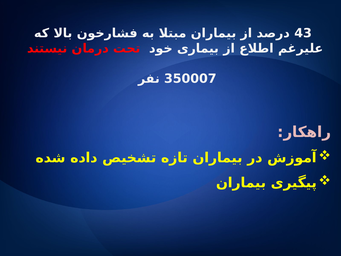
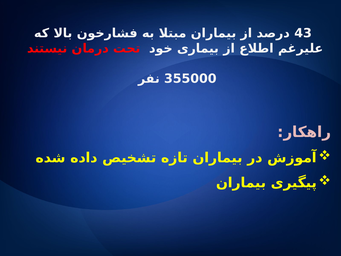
350007: 350007 -> 355000 (190, 79)
